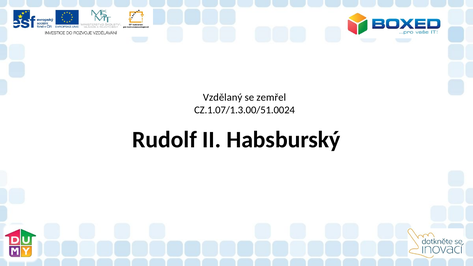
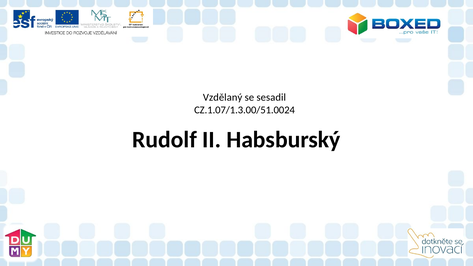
zemřel: zemřel -> sesadil (271, 97)
